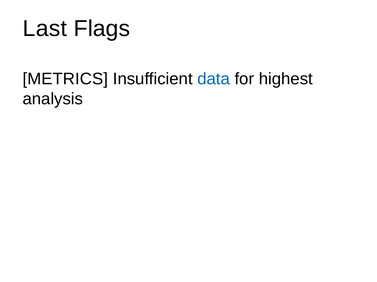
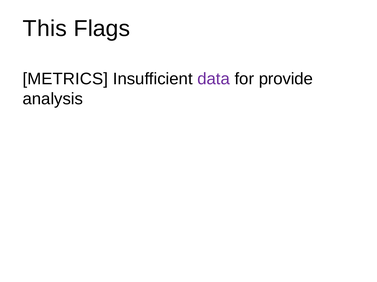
Last: Last -> This (45, 29)
data colour: blue -> purple (214, 79)
highest: highest -> provide (286, 79)
